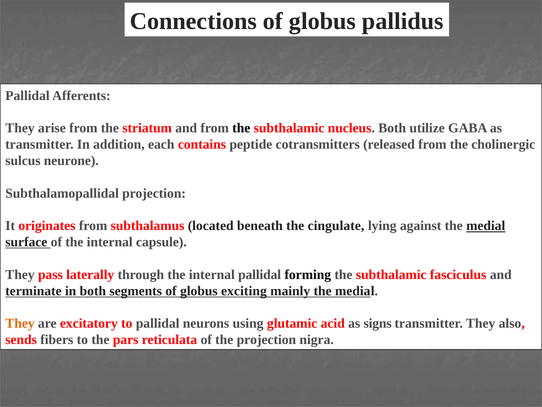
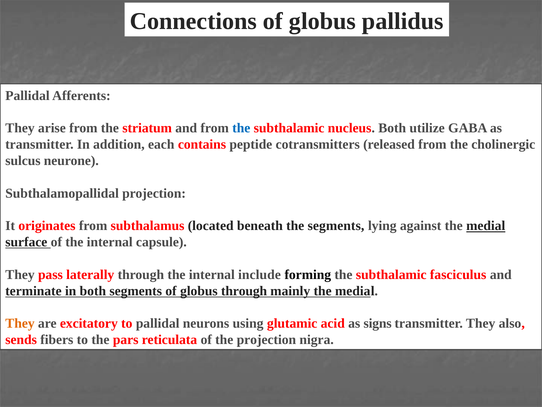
the colour: black -> blue (241, 128)
the cingulate: cingulate -> segments (336, 226)
internal pallidal: pallidal -> include (259, 274)
globus exciting: exciting -> through (244, 291)
